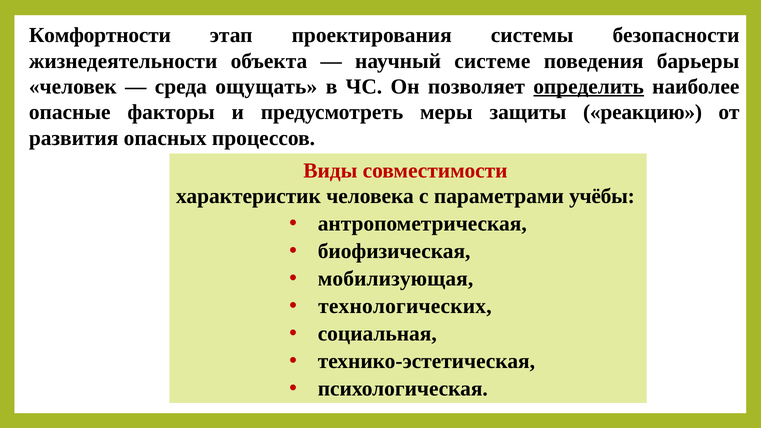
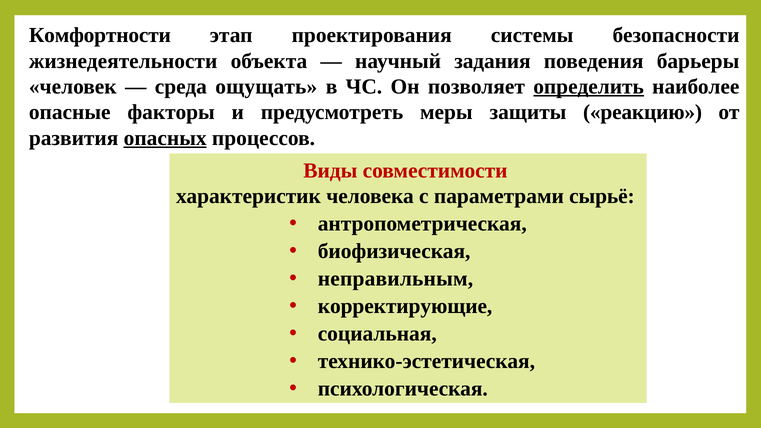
системе: системе -> задания (492, 61)
опасных underline: none -> present (165, 138)
учёбы: учёбы -> сырьё (602, 196)
мобилизующая: мобилизующая -> неправильным (395, 279)
технологических: технологических -> корректирующие (405, 306)
